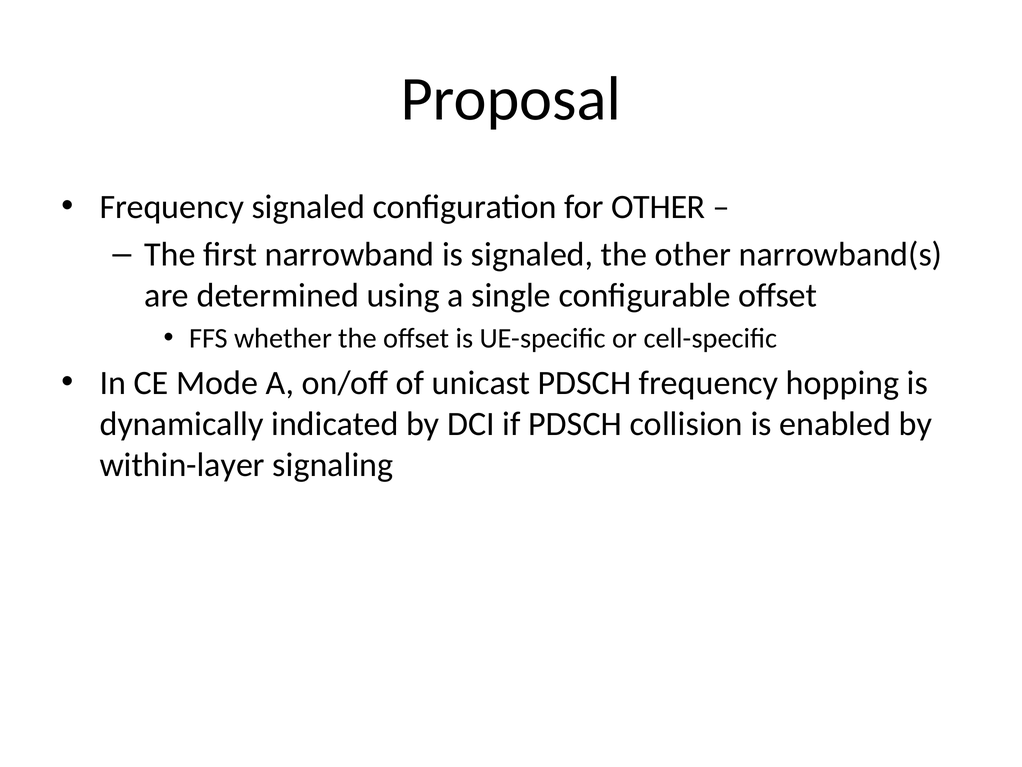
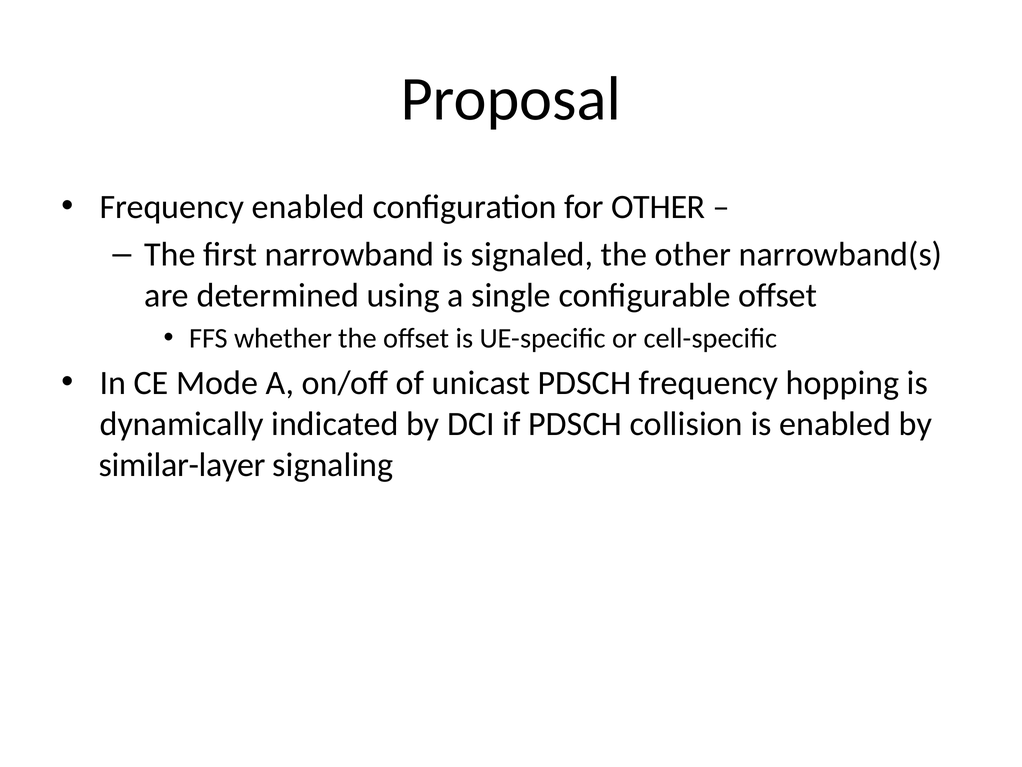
Frequency signaled: signaled -> enabled (308, 207)
within-layer: within-layer -> similar-layer (182, 465)
